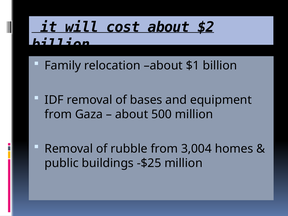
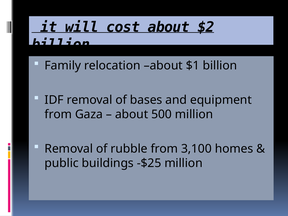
3,004: 3,004 -> 3,100 (196, 149)
